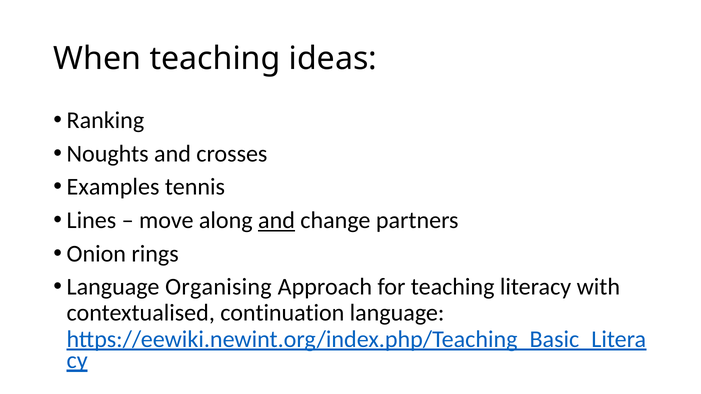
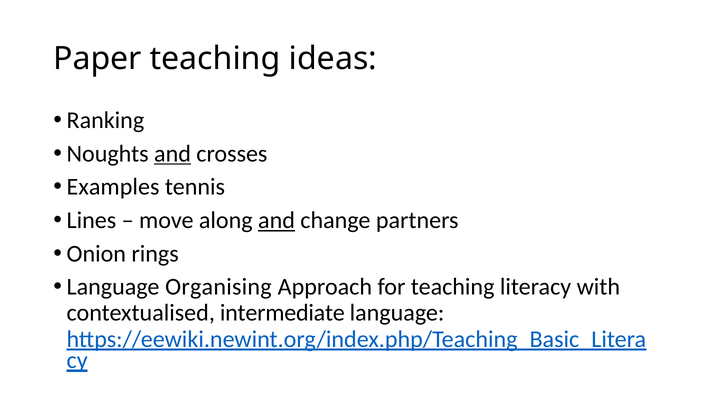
When: When -> Paper (97, 59)
and underline: none -> present (173, 154)
continuation: continuation -> intermediate (282, 313)
